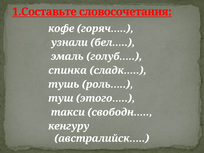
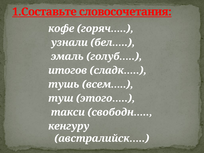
спинка: спинка -> итогов (68, 70)
роль…: роль… -> всем… (108, 84)
